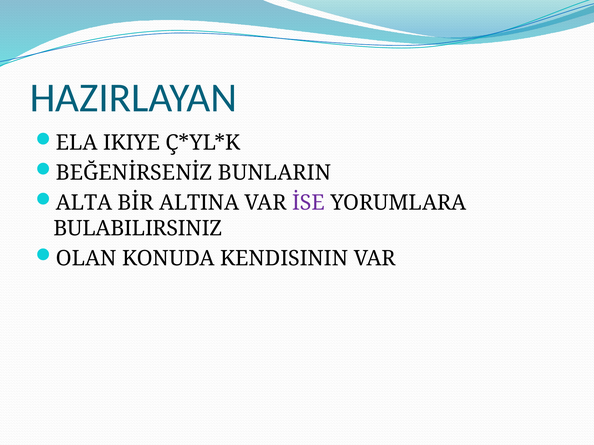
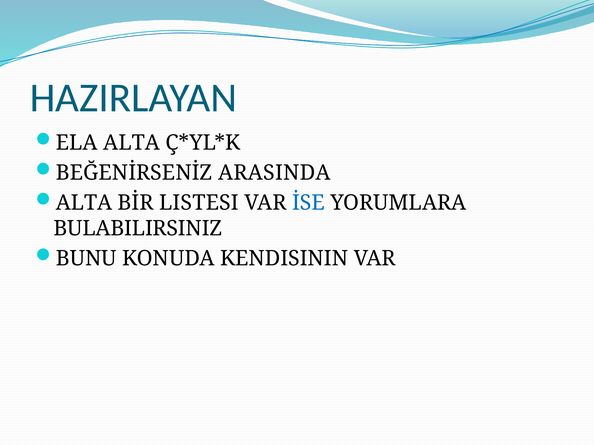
ELA IKIYE: IKIYE -> ALTA (132, 143)
BUNLARIN: BUNLARIN -> ARASINDA (274, 173)
ALTINA: ALTINA -> LISTESI (199, 203)
İSE colour: purple -> blue (309, 203)
OLAN: OLAN -> BUNU (86, 259)
